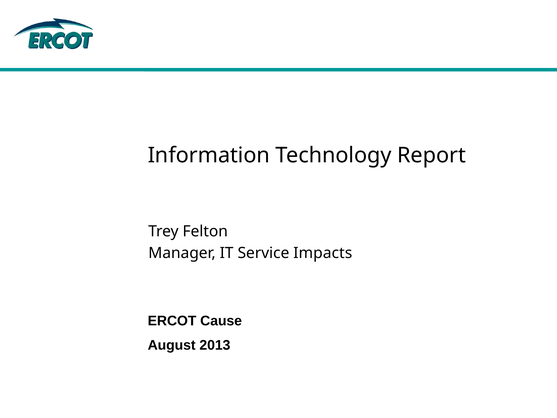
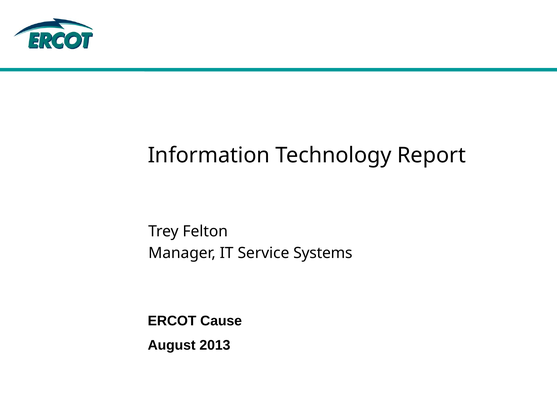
Impacts: Impacts -> Systems (323, 253)
